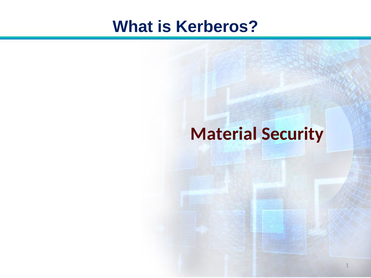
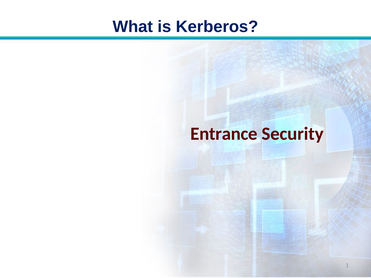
Material: Material -> Entrance (224, 134)
